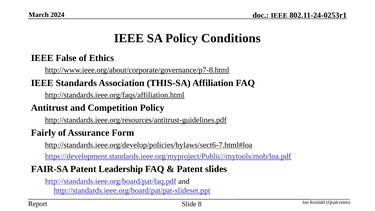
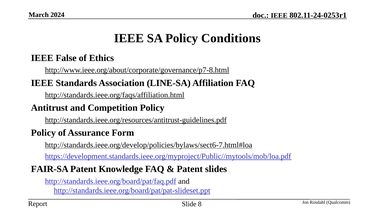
THIS-SA: THIS-SA -> LINE-SA (169, 83)
Fairly: Fairly -> Policy (43, 133)
Leadership: Leadership -> Knowledge (121, 169)
